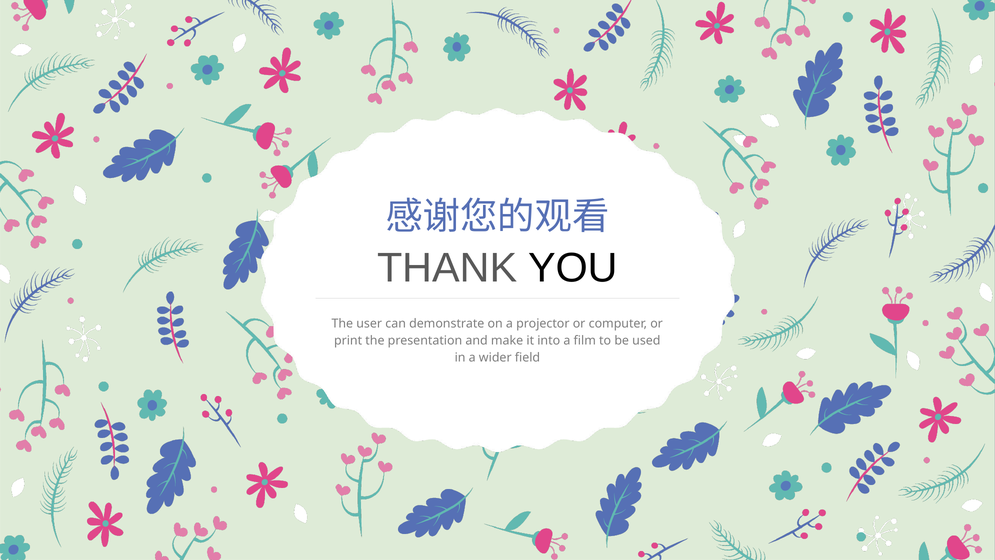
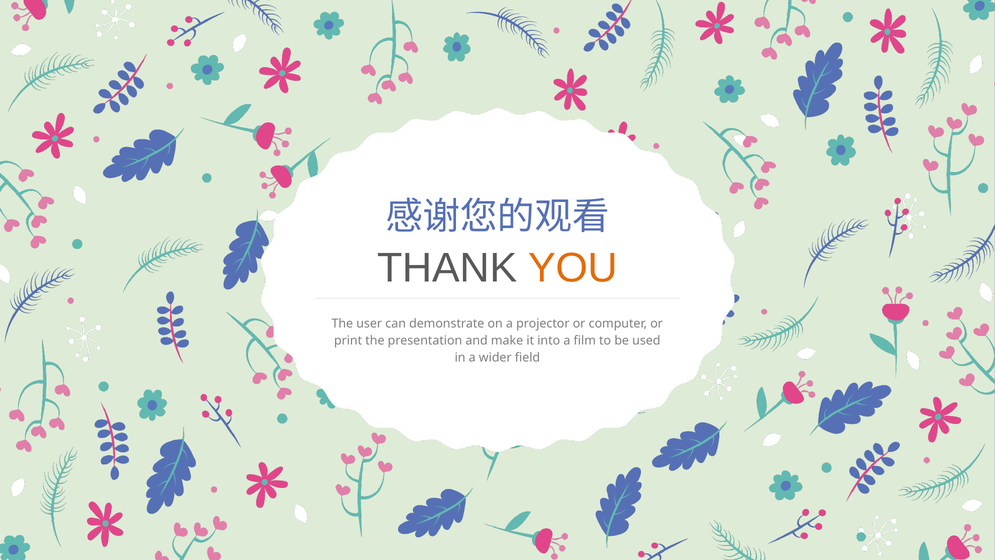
YOU colour: black -> orange (573, 268)
